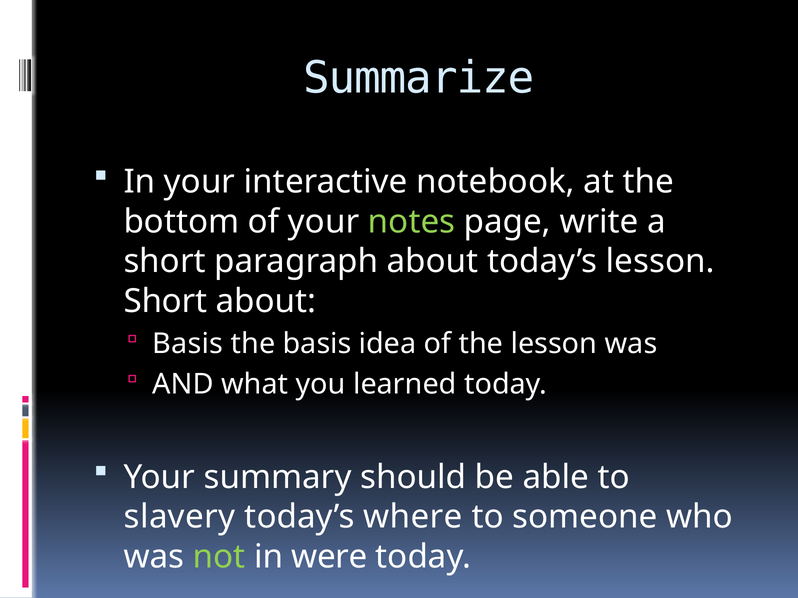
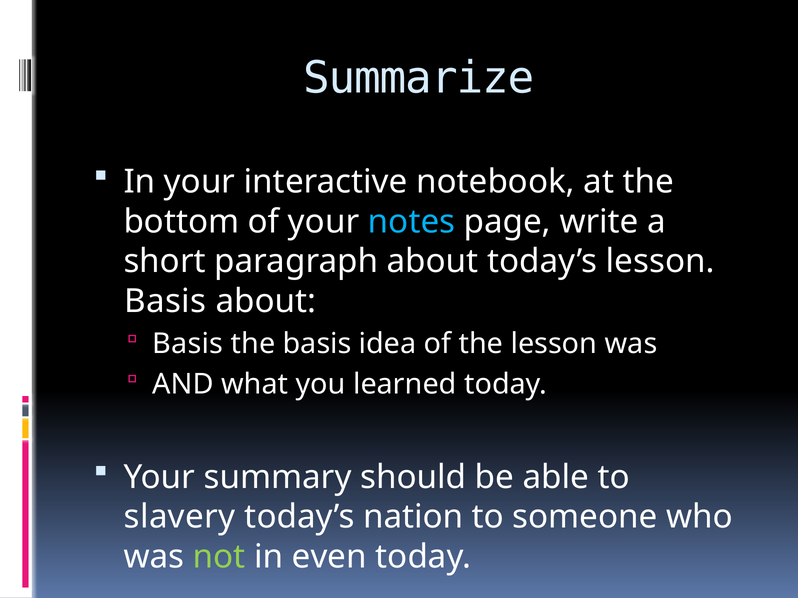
notes colour: light green -> light blue (412, 222)
Short: Short -> Basis (165, 302)
where: where -> nation (413, 517)
were: were -> even (329, 557)
